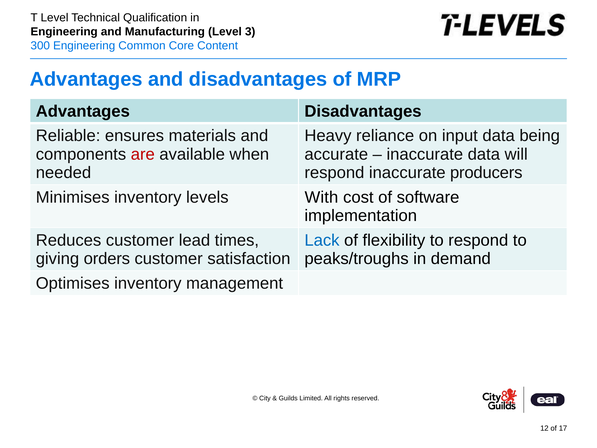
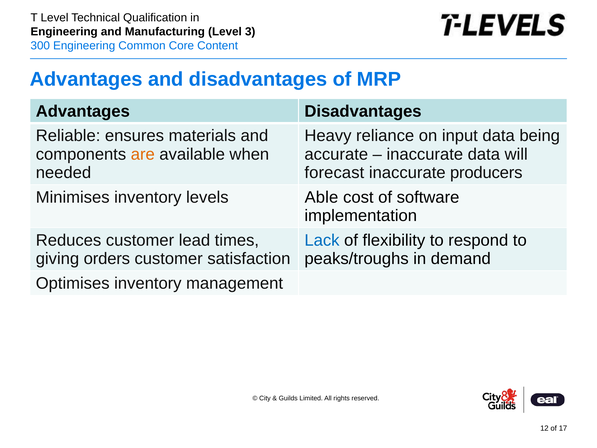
are colour: red -> orange (143, 154)
respond: respond -> forecast (334, 173)
With: With -> Able (321, 197)
